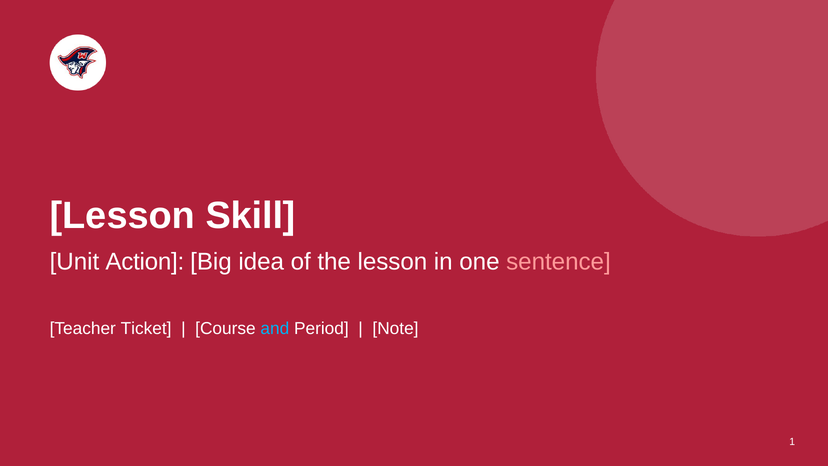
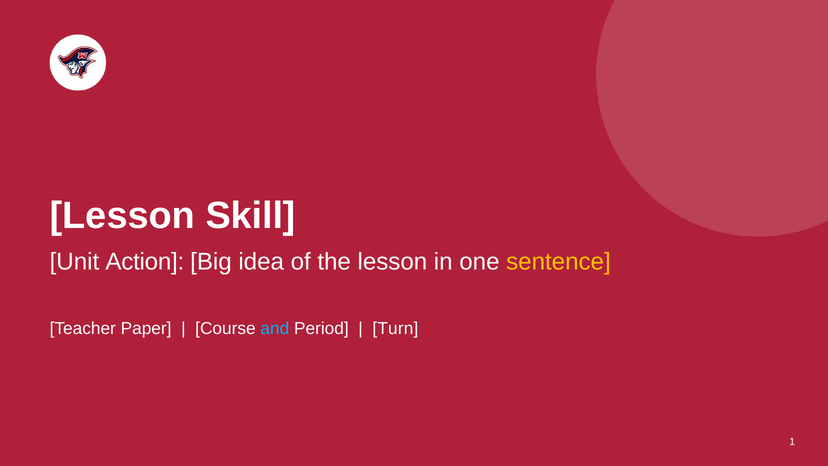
sentence colour: pink -> yellow (558, 262)
Ticket: Ticket -> Paper (146, 328)
Note: Note -> Turn (395, 328)
